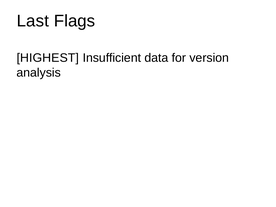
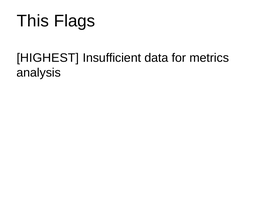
Last: Last -> This (33, 21)
version: version -> metrics (209, 58)
